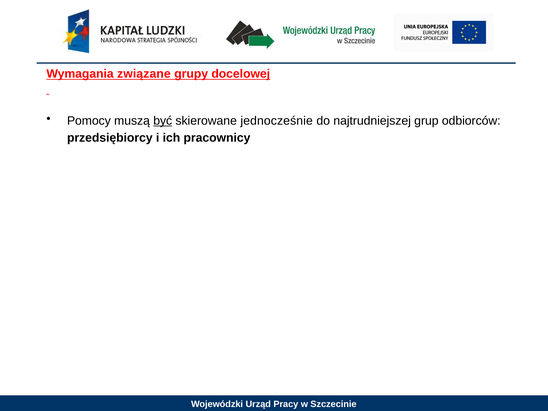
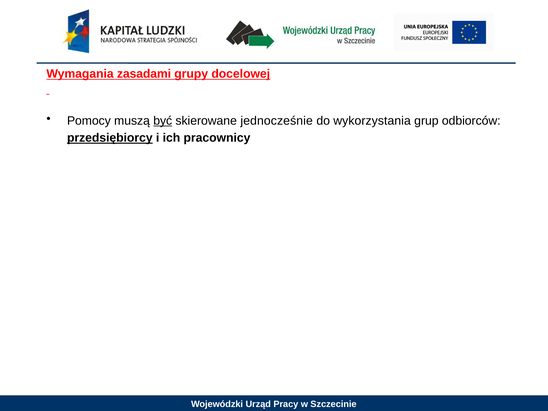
związane: związane -> zasadami (144, 74)
najtrudniejszej: najtrudniejszej -> wykorzystania (372, 121)
przedsiębiorcy underline: none -> present (110, 138)
